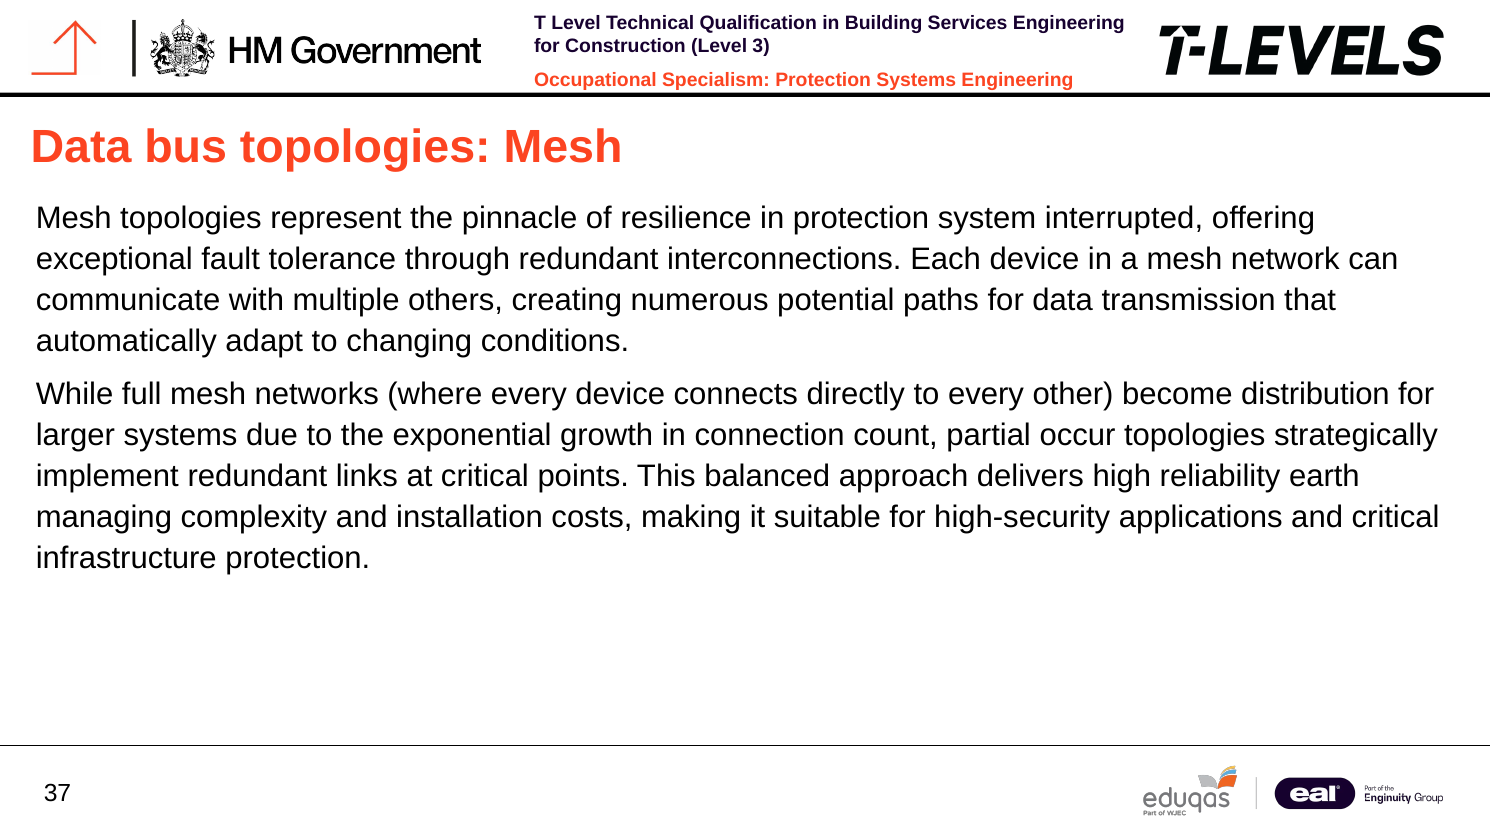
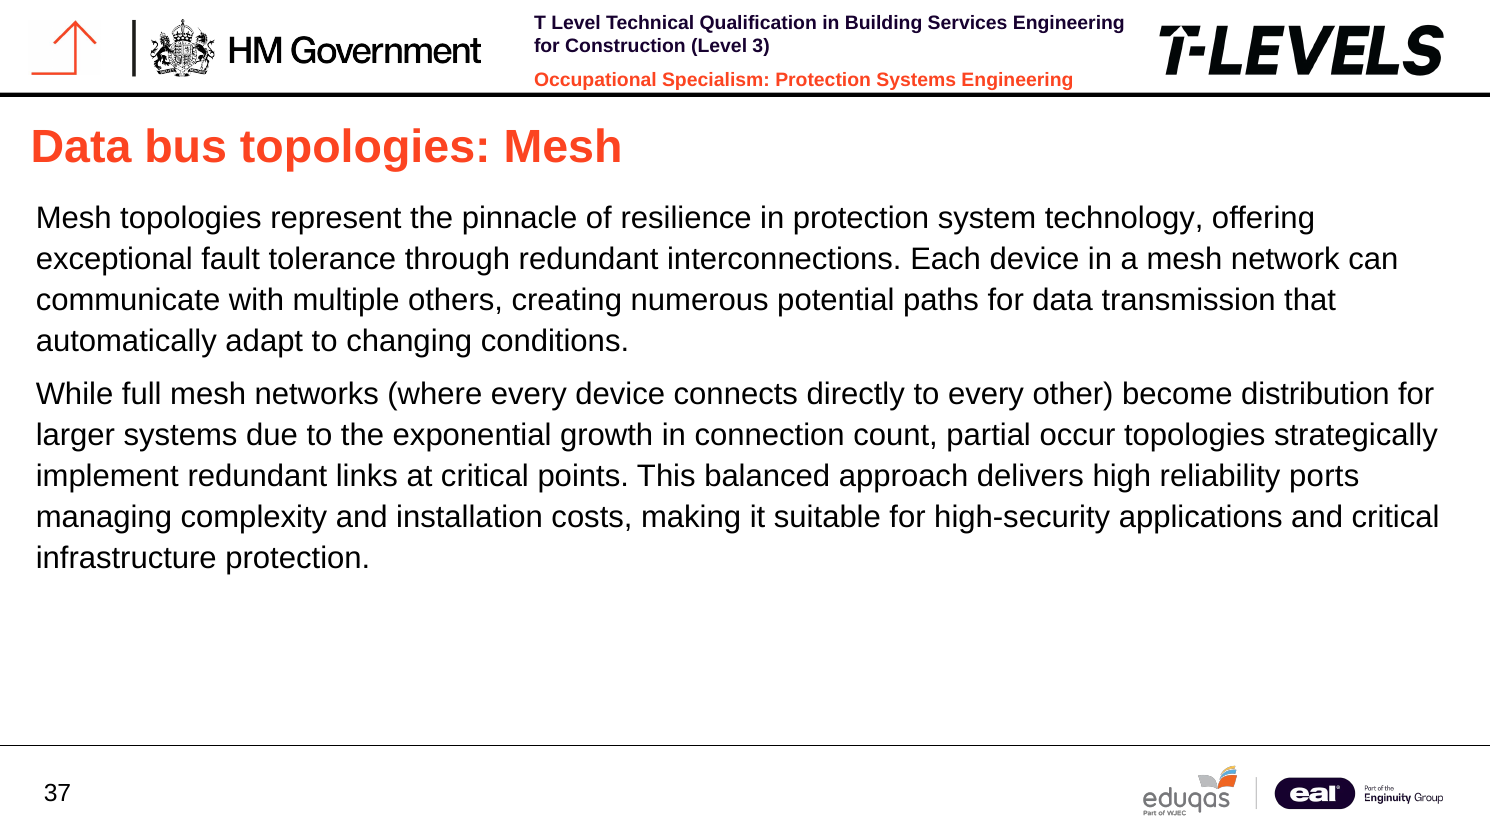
interrupted: interrupted -> technology (1124, 219)
earth: earth -> ports (1324, 476)
